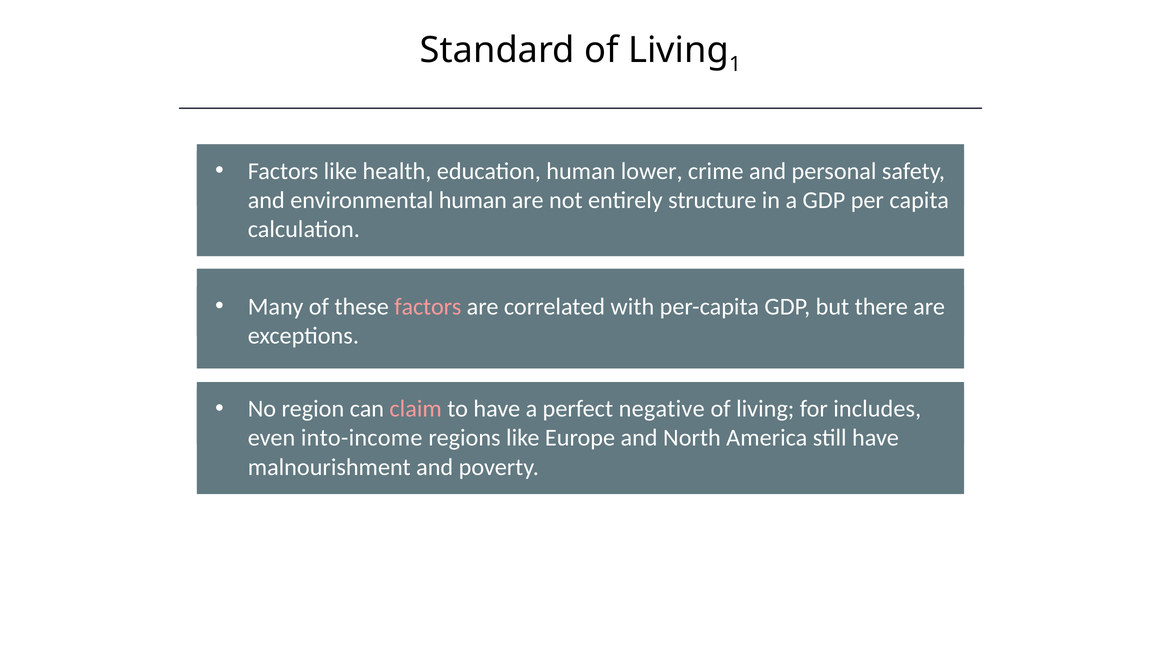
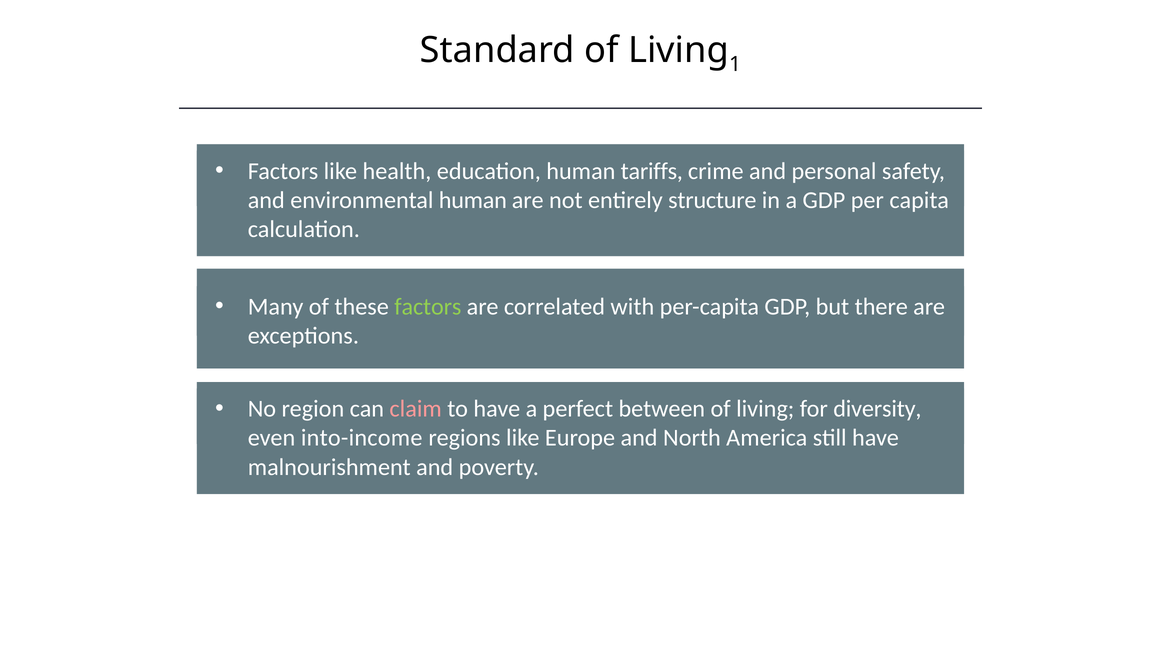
lower: lower -> tariffs (652, 171)
factors colour: pink -> light green (428, 307)
negative: negative -> between (662, 409)
includes: includes -> diversity (877, 409)
